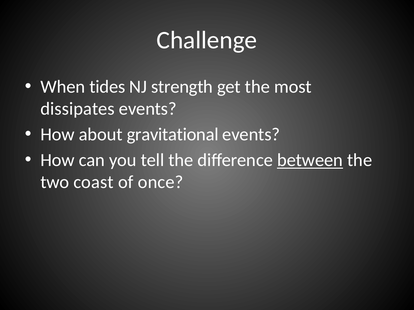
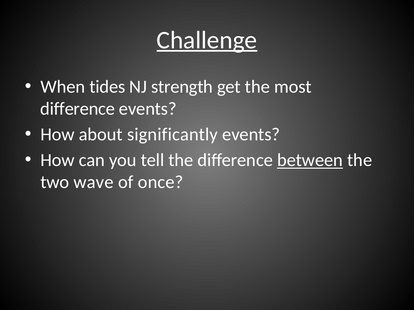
Challenge underline: none -> present (207, 40)
dissipates: dissipates -> difference (78, 109)
gravitational: gravitational -> significantly (172, 135)
coast: coast -> wave (94, 183)
